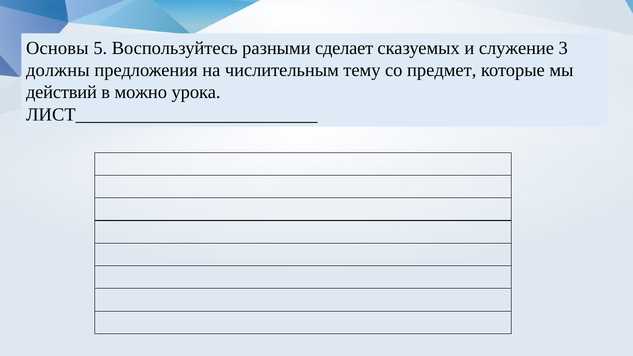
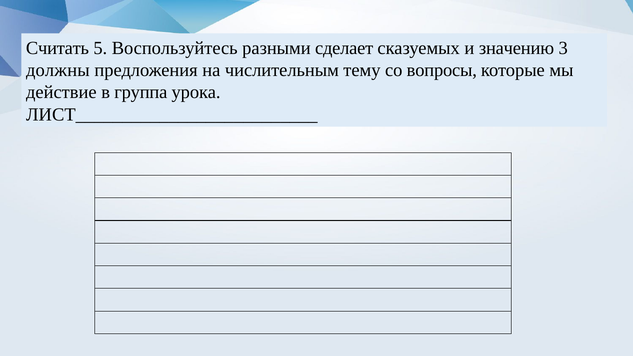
Основы: Основы -> Считать (58, 48)
служение: служение -> значению (516, 48)
предмет: предмет -> вопросы (442, 70)
действий: действий -> действие (61, 92)
можно: можно -> группа (141, 92)
